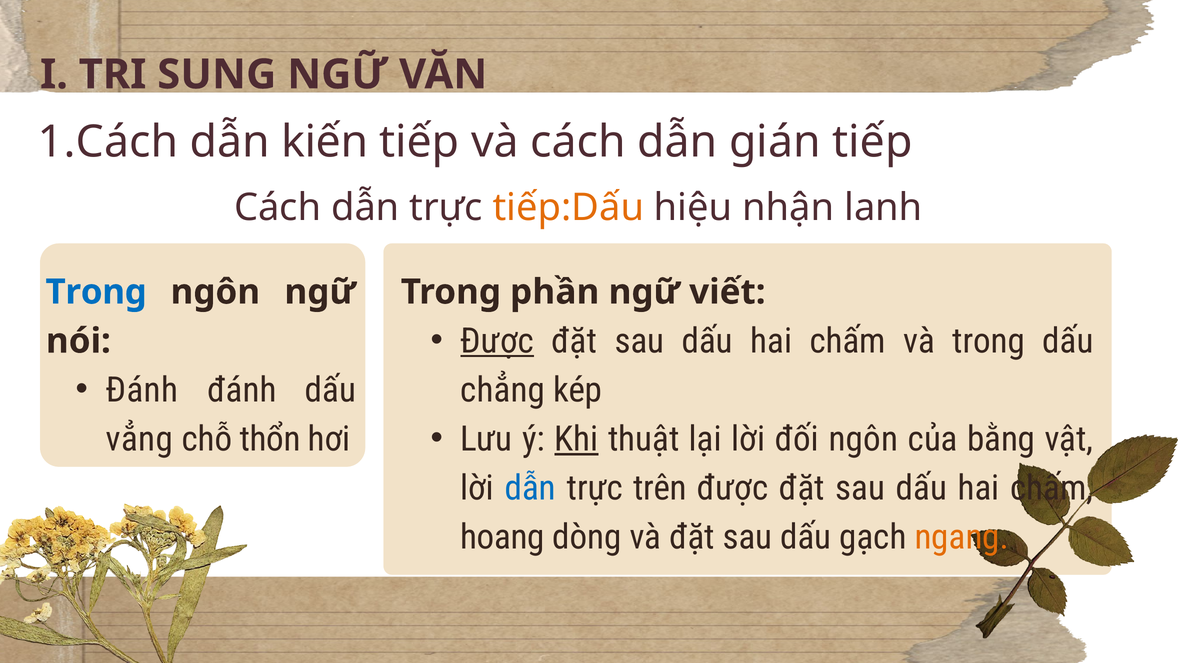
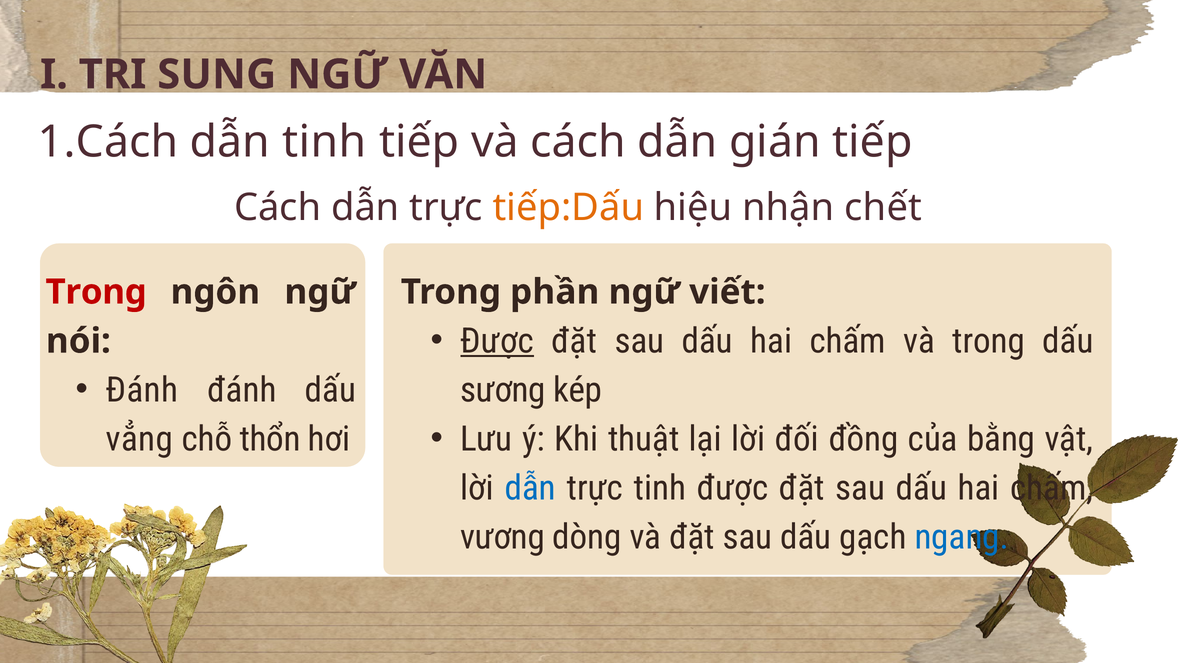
dẫn kiến: kiến -> tinh (324, 142)
lanh: lanh -> chết (883, 208)
Trong colour: blue -> red (96, 292)
chẳng: chẳng -> sương (503, 390)
Khi underline: present -> none (576, 439)
đối ngôn: ngôn -> đồng (863, 439)
trực trên: trên -> tinh (660, 488)
hoang: hoang -> vương (503, 537)
ngang colour: orange -> blue (962, 537)
